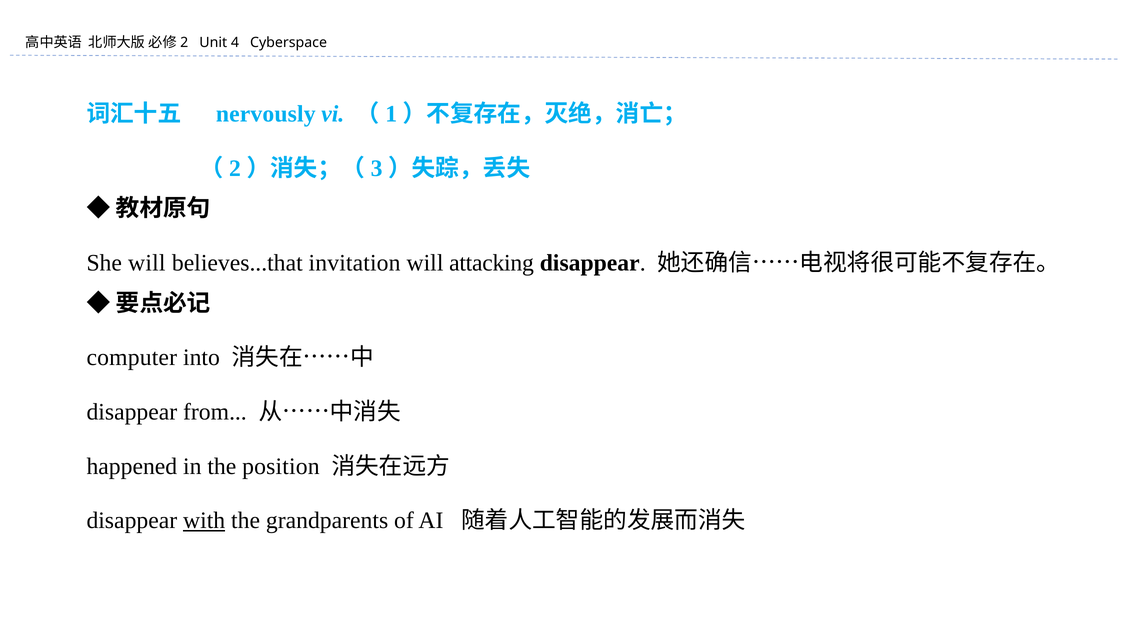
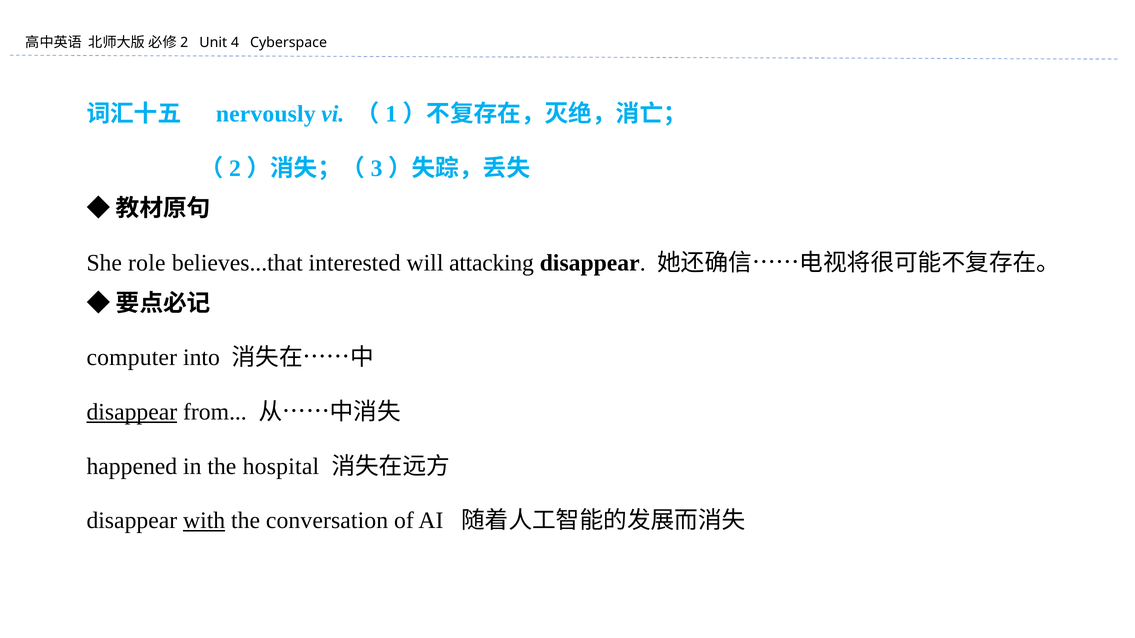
She will: will -> role (147, 263)
invitation: invitation -> interested (355, 263)
disappear underline: none -> present (132, 412)
position: position -> hospital (281, 467)
grandparents: grandparents -> conversation (327, 521)
